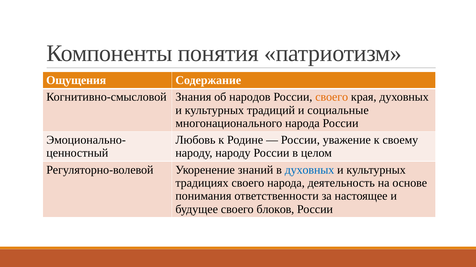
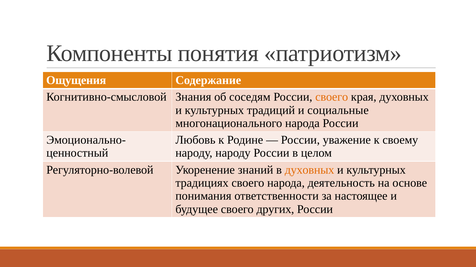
народов: народов -> соседям (250, 97)
духовных colour: blue -> orange (310, 170)
блоков: блоков -> других (275, 210)
